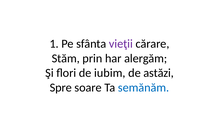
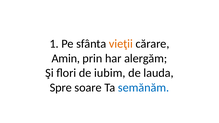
vieţii colour: purple -> orange (121, 44)
Stăm: Stăm -> Amin (66, 58)
astăzi: astăzi -> lauda (159, 73)
